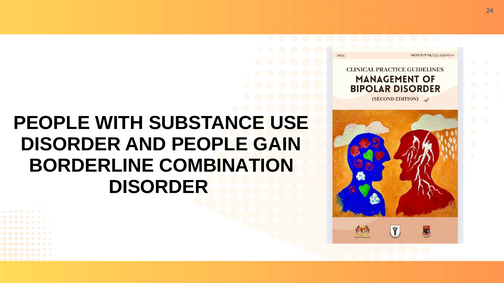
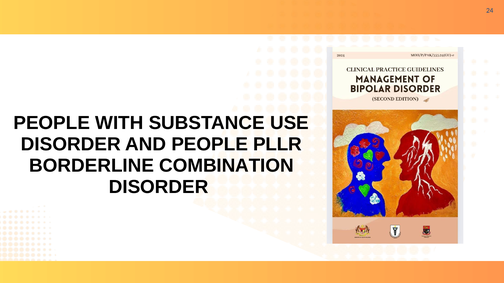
GAIN: GAIN -> PLLR (277, 145)
